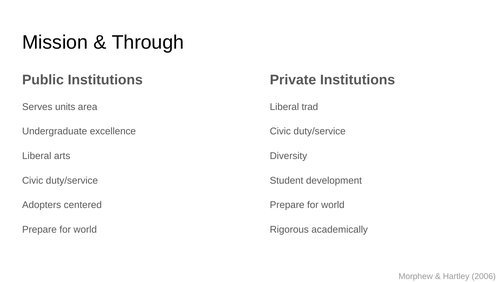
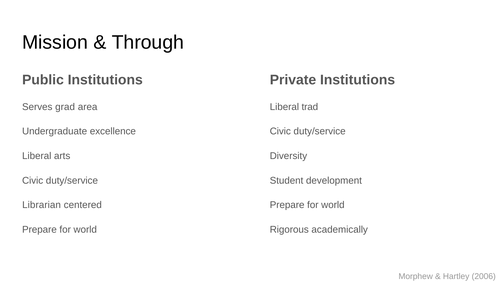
units: units -> grad (65, 107)
Adopters: Adopters -> Librarian (42, 205)
